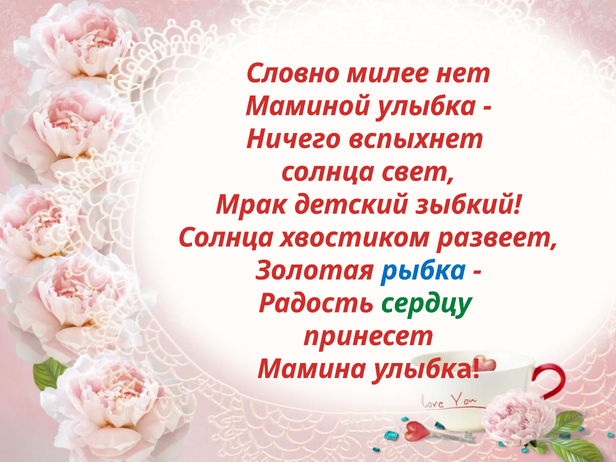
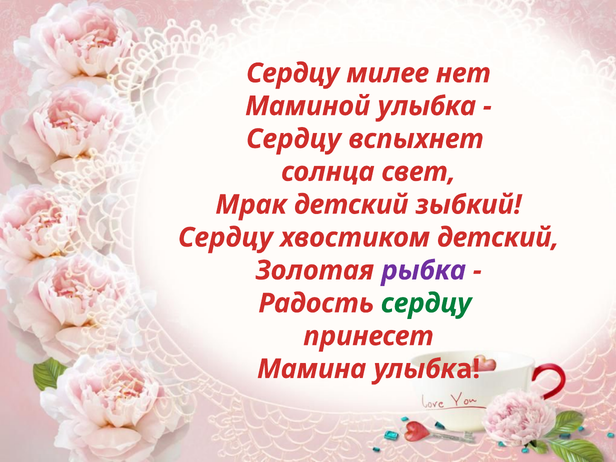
Словно: Словно -> Сердцу (293, 73)
Ничего: Ничего -> Сердцу (294, 139)
Солнца: Солнца -> Сердцу (226, 238)
хвостиком развеет: развеет -> детский (498, 238)
рыбка colour: blue -> purple (424, 270)
